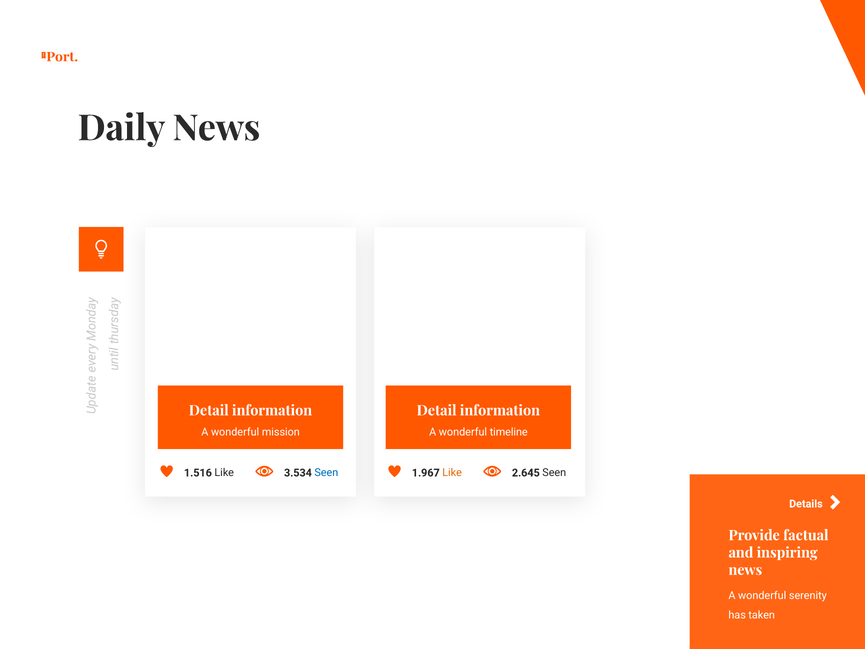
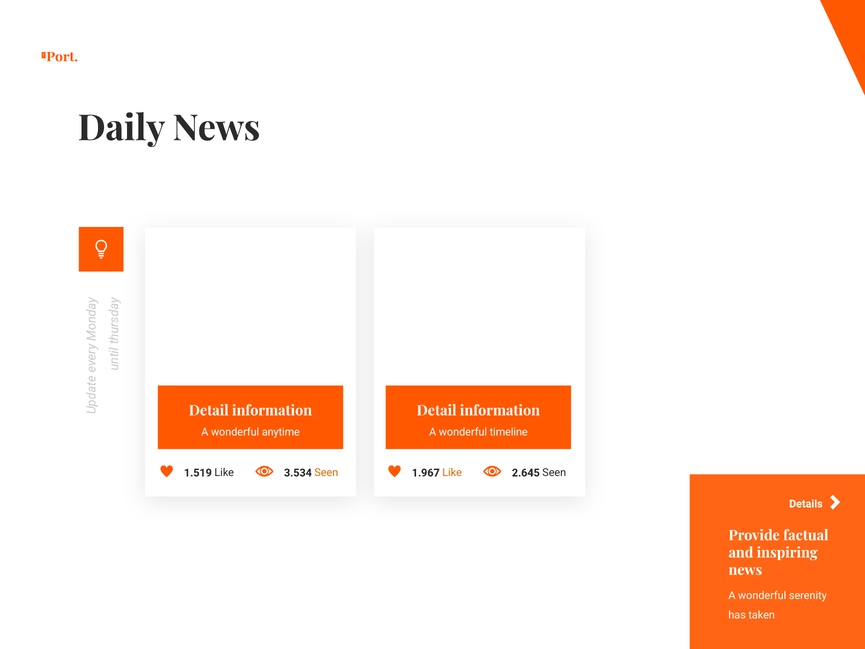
mission: mission -> anytime (281, 432)
1.516: 1.516 -> 1.519 (198, 473)
Seen colour: blue -> orange (326, 473)
